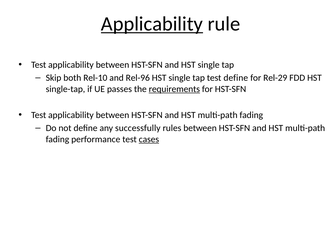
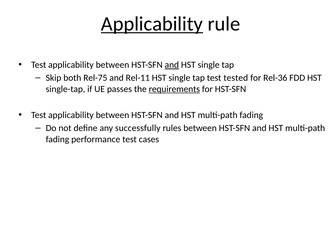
and underline: none -> present (172, 65)
Rel-10: Rel-10 -> Rel-75 (95, 78)
Rel-96: Rel-96 -> Rel-11 (138, 78)
test define: define -> tested (236, 78)
Rel-29: Rel-29 -> Rel-36 (275, 78)
cases underline: present -> none (149, 139)
